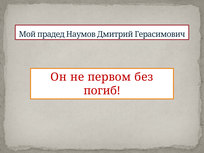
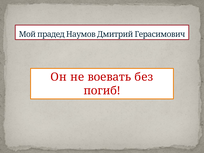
первом: первом -> воевать (109, 77)
